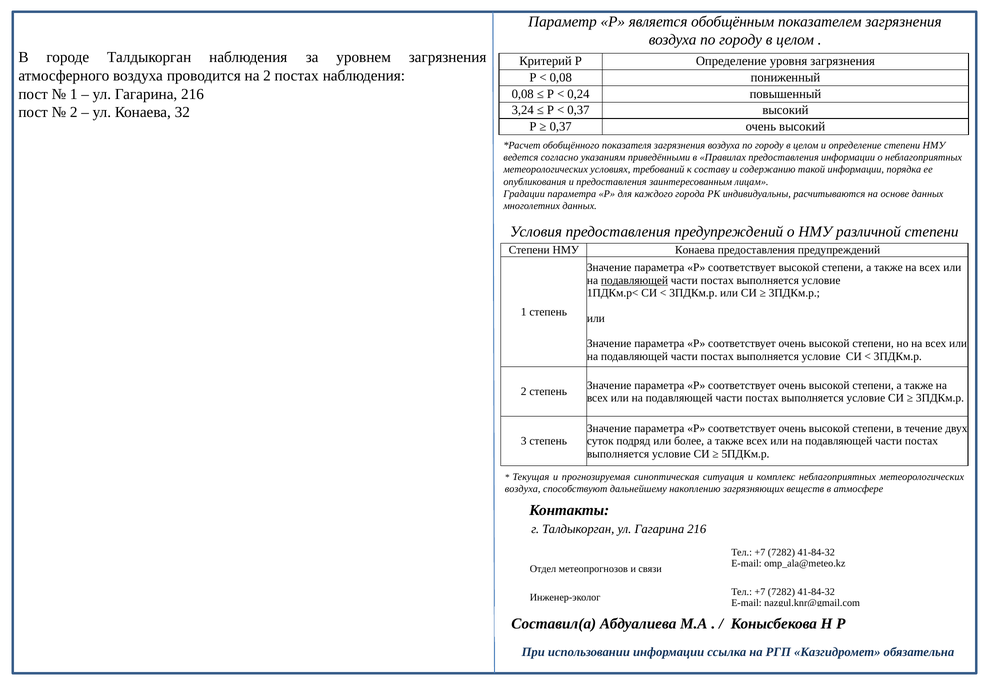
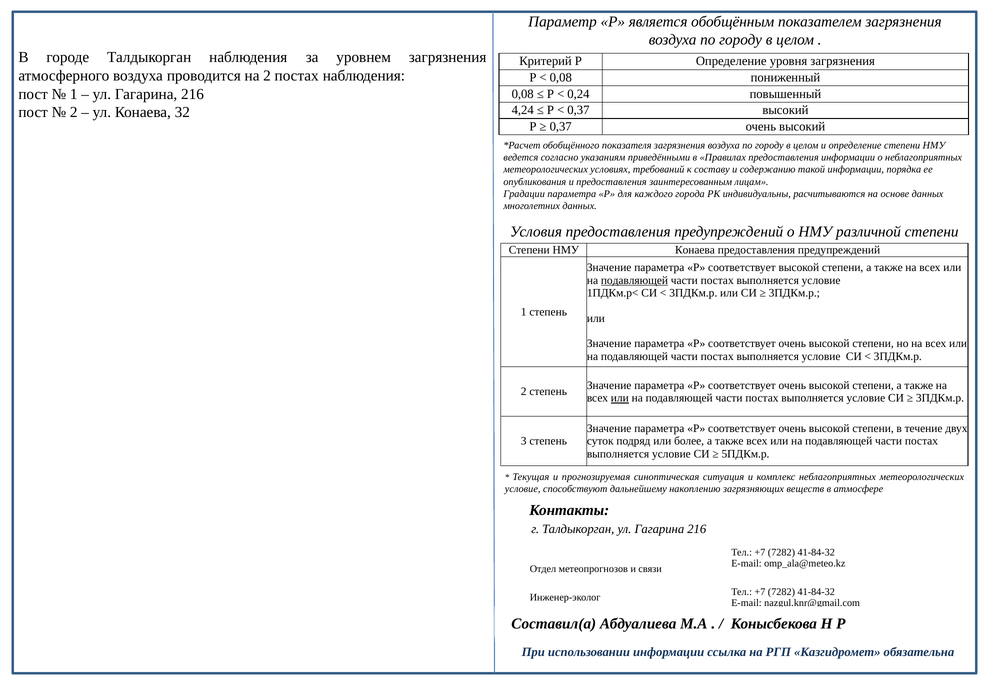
3,24: 3,24 -> 4,24 (523, 110)
или underline: none -> present (620, 398)
воздуха: воздуха -> условие (523, 489)
